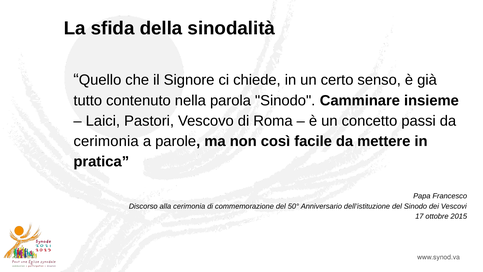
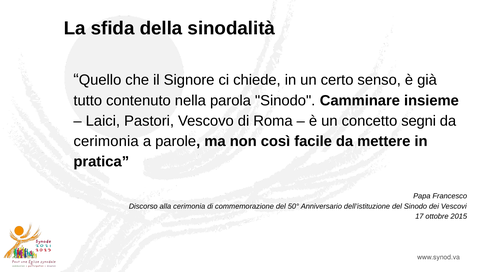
passi: passi -> segni (419, 121)
